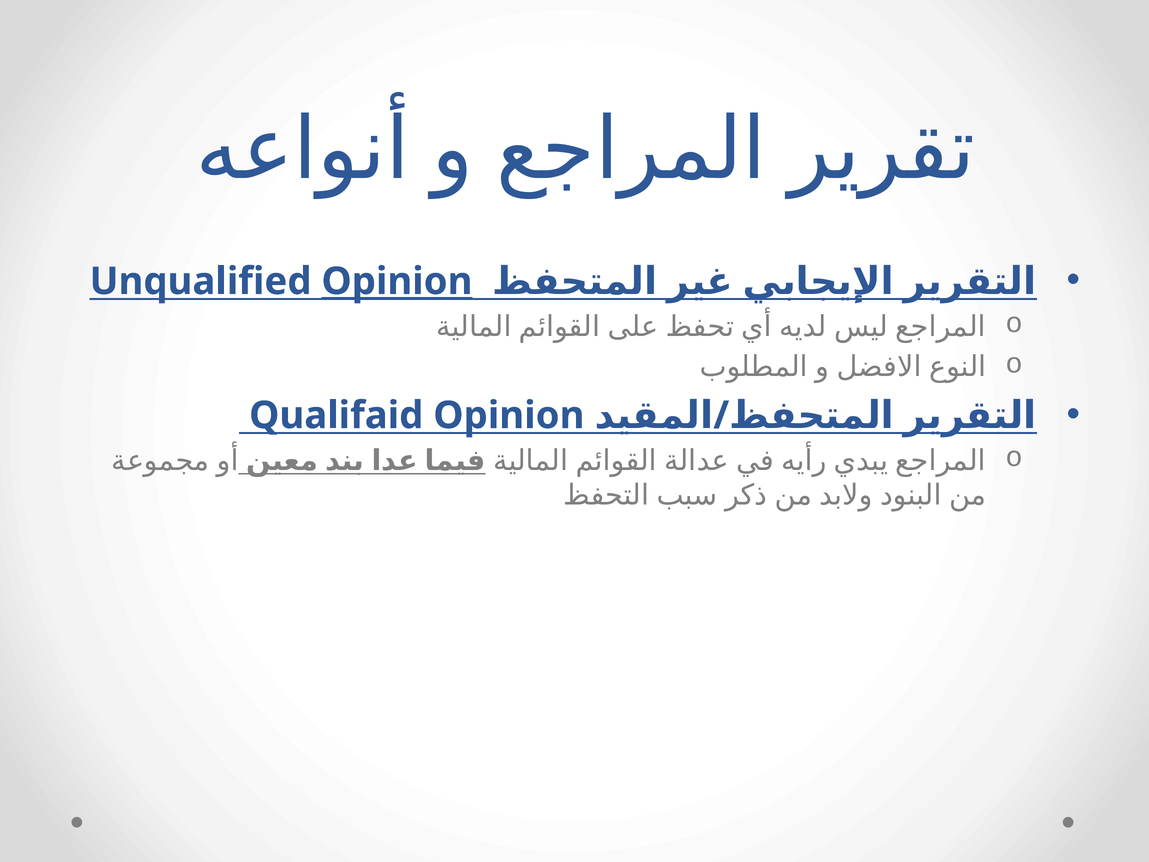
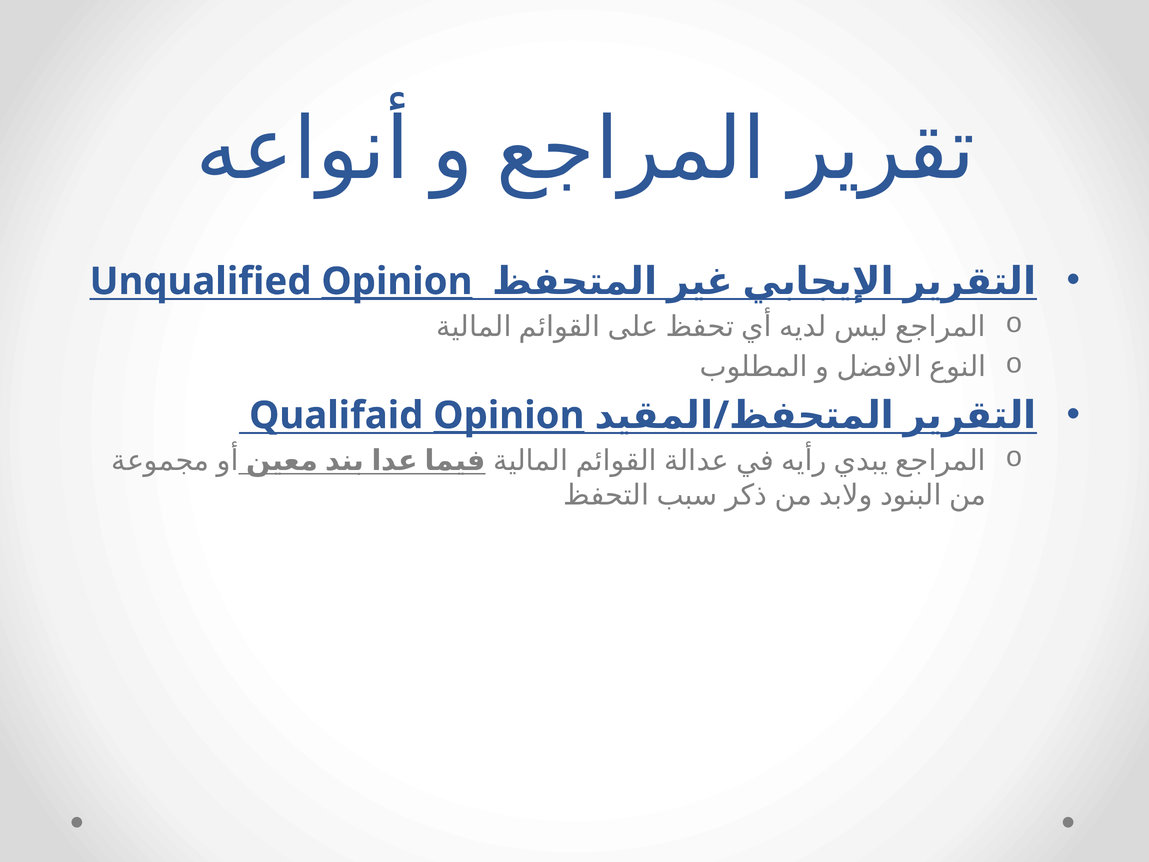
Opinion underline: none -> present (509, 415)
